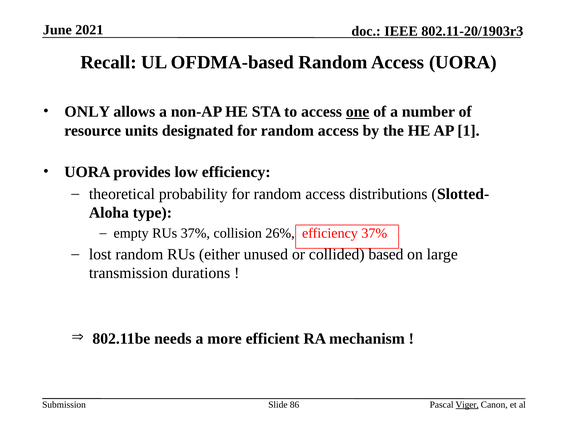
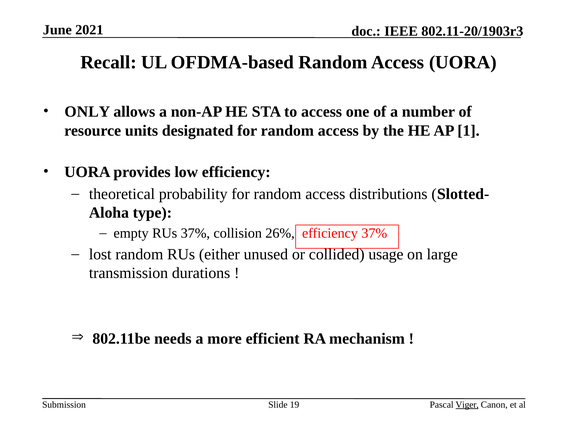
one underline: present -> none (358, 112)
based: based -> usage (386, 255)
86: 86 -> 19 (295, 405)
